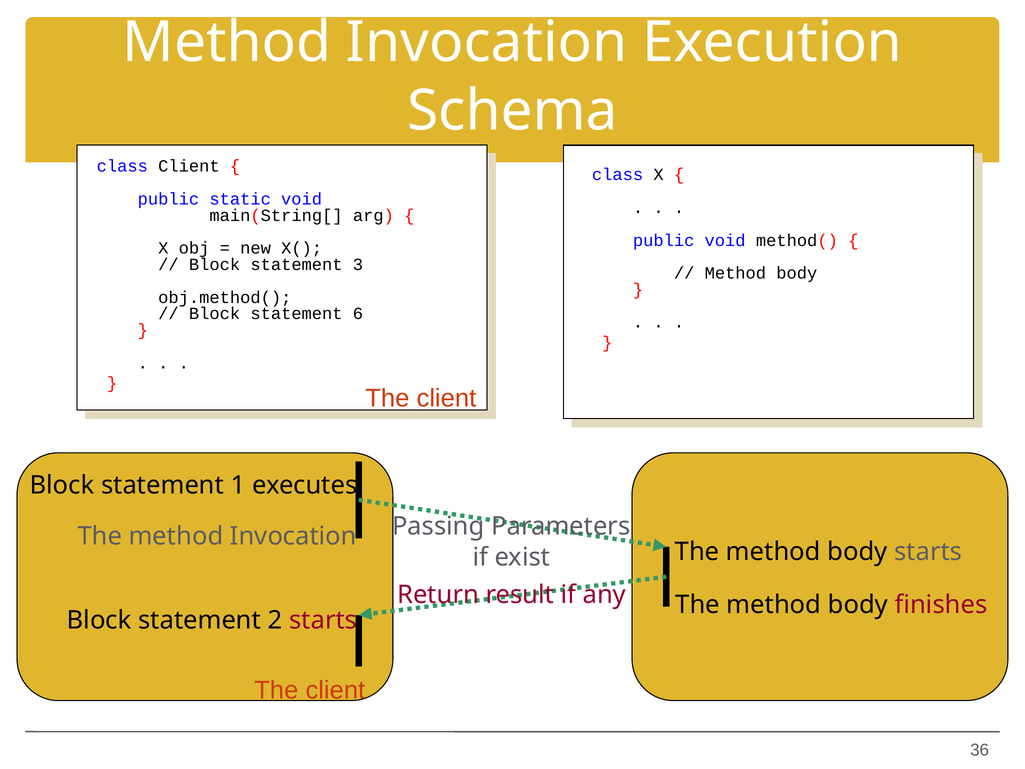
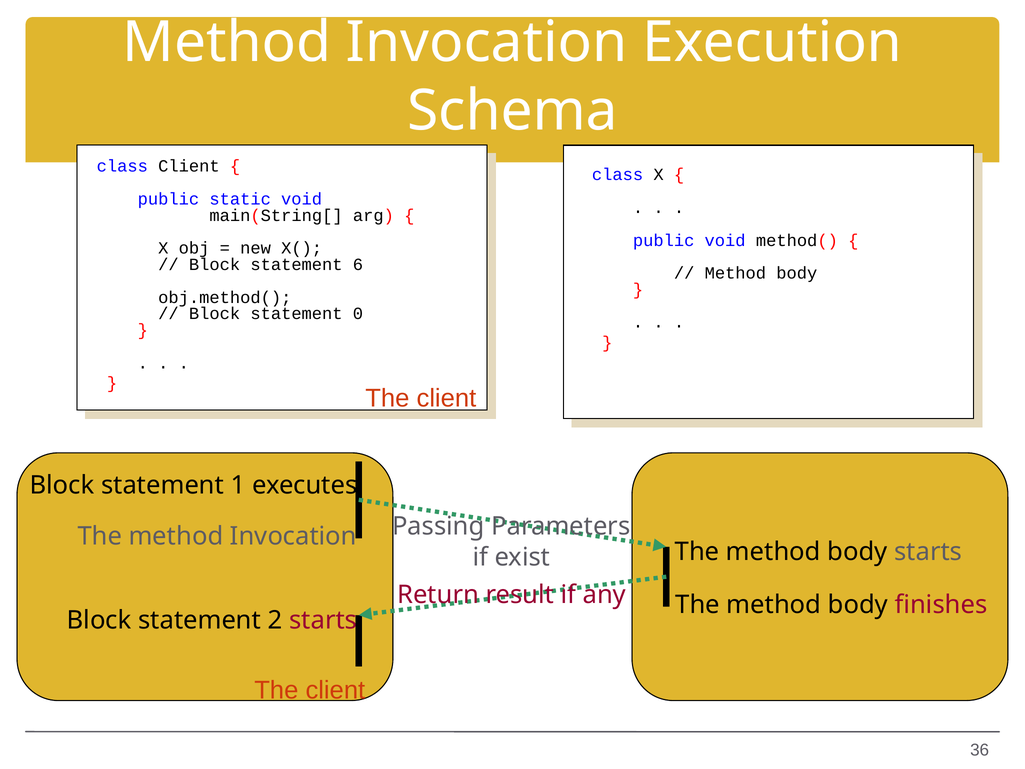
3: 3 -> 6 (358, 265)
6: 6 -> 0 (358, 314)
